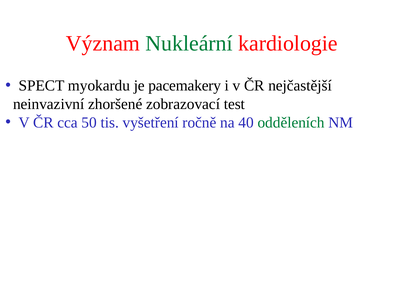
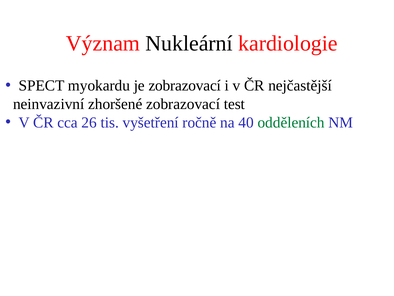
Nukleární colour: green -> black (189, 43)
je pacemakery: pacemakery -> zobrazovací (185, 85)
50: 50 -> 26 (89, 122)
